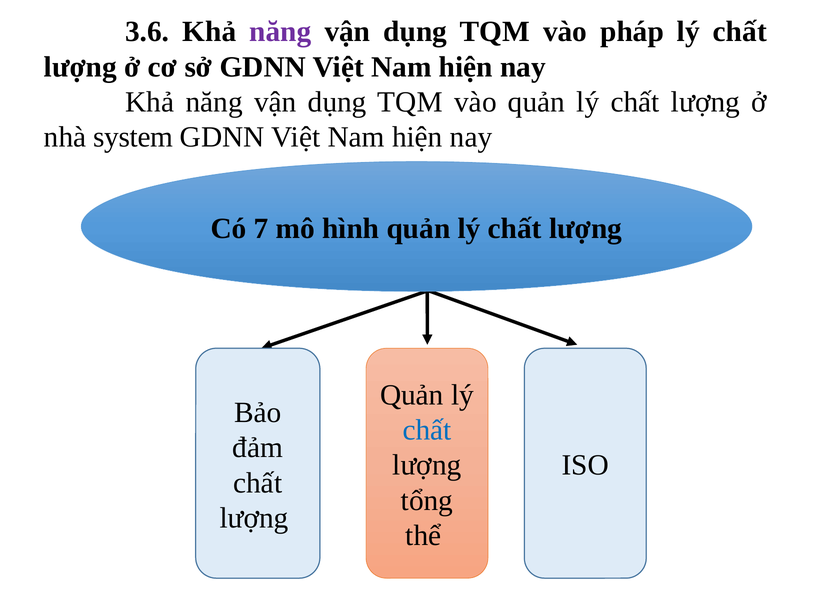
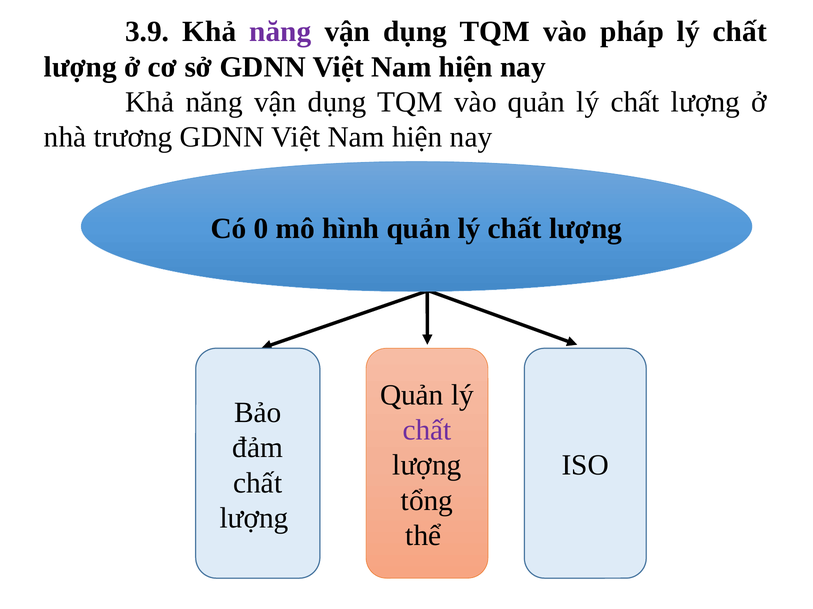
3.6: 3.6 -> 3.9 (147, 32)
system: system -> trương (133, 137)
7: 7 -> 0 (261, 229)
chất colour: blue -> purple (427, 431)
